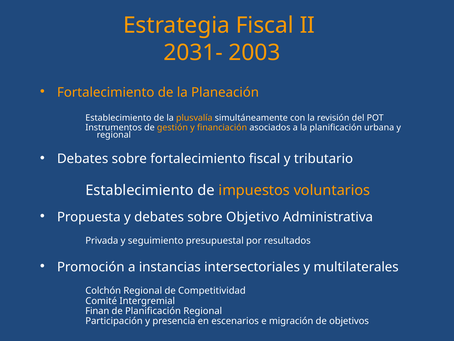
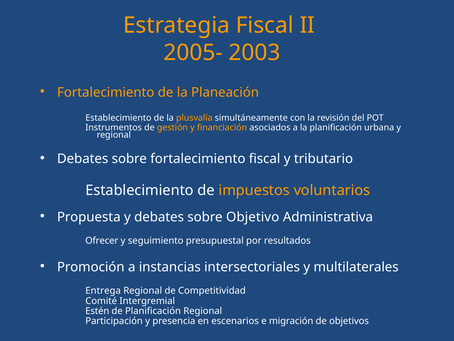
2031-: 2031- -> 2005- (193, 53)
Privada: Privada -> Ofrecer (102, 240)
Colchón: Colchón -> Entrega (103, 290)
Finan: Finan -> Estén (97, 311)
